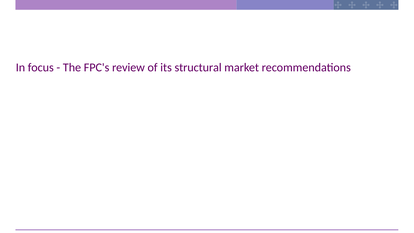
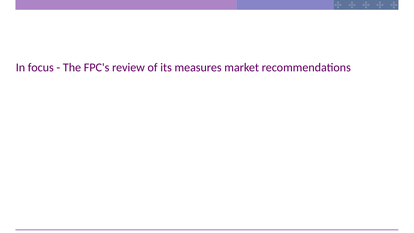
structural: structural -> measures (198, 68)
